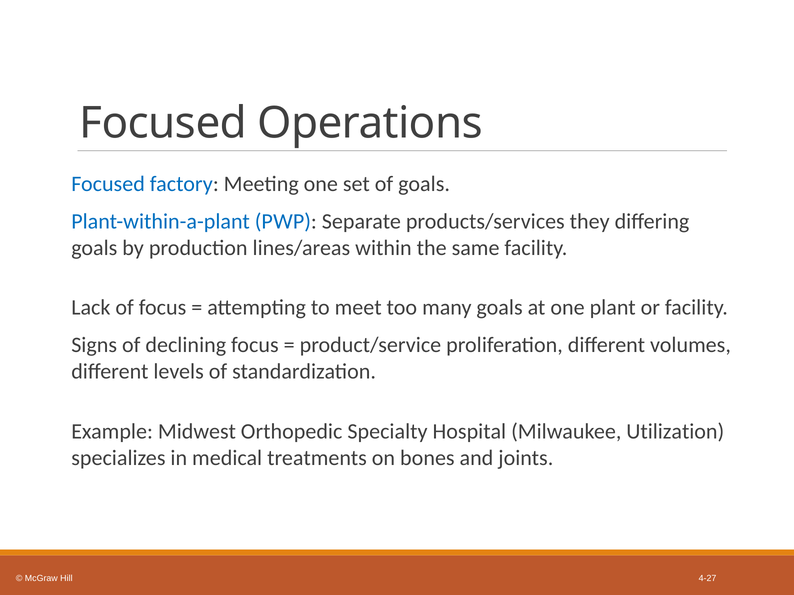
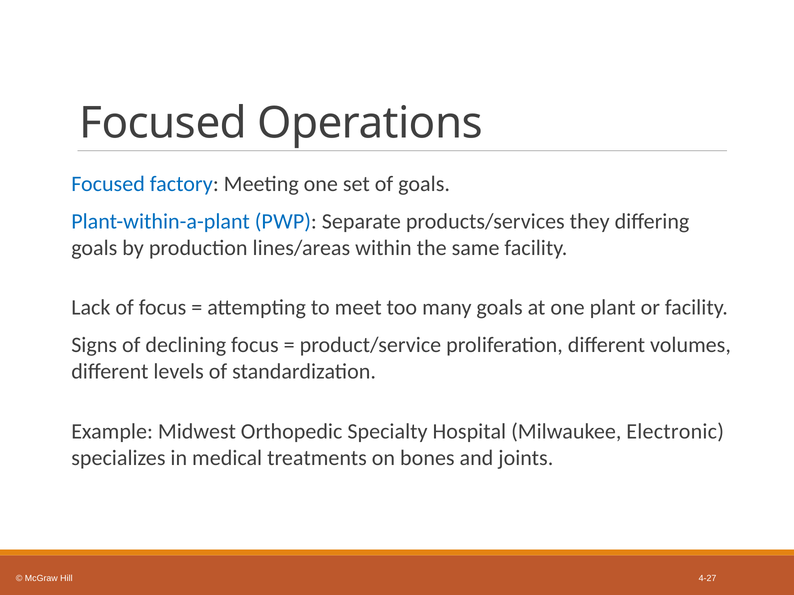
Utilization: Utilization -> Electronic (675, 432)
